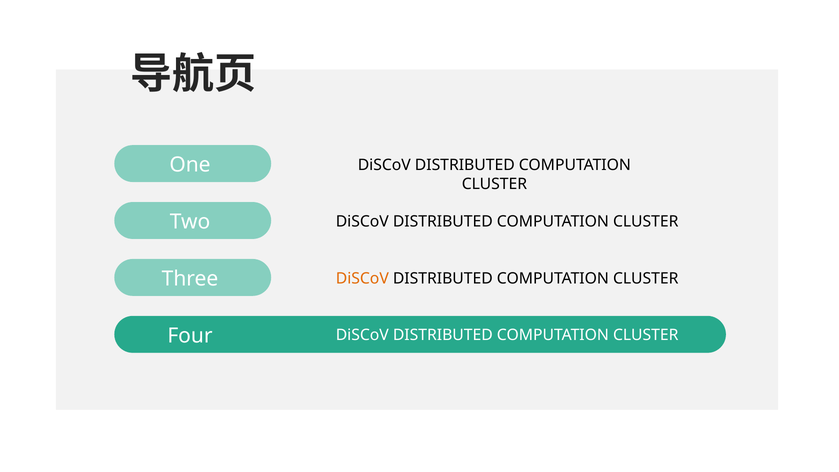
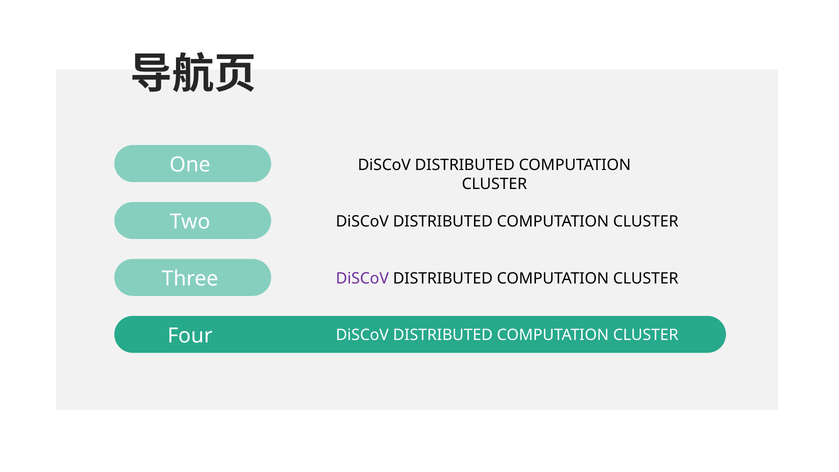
DiSCoV colour: orange -> purple (362, 278)
